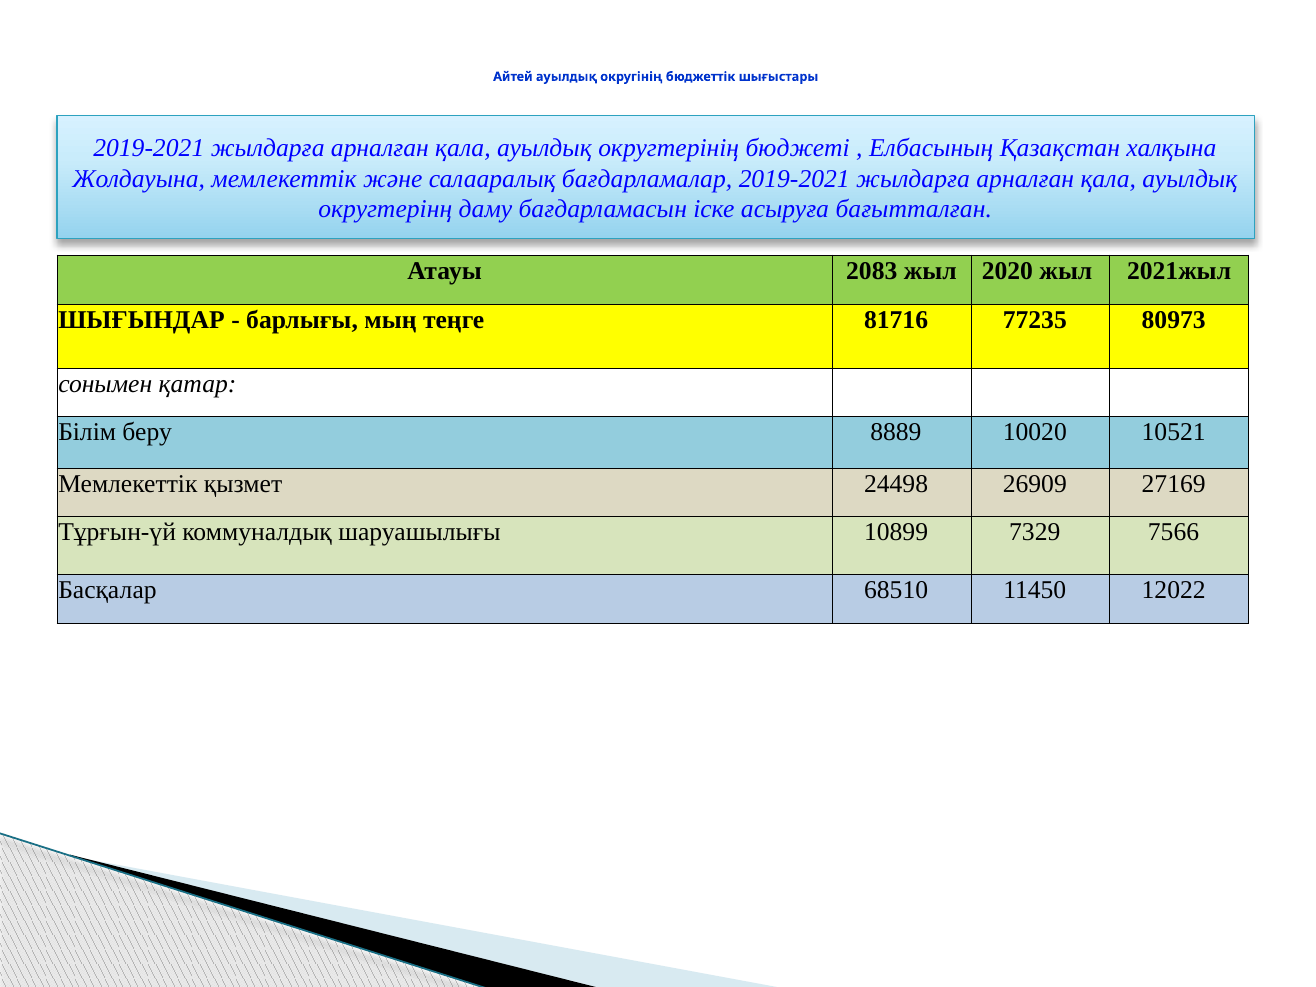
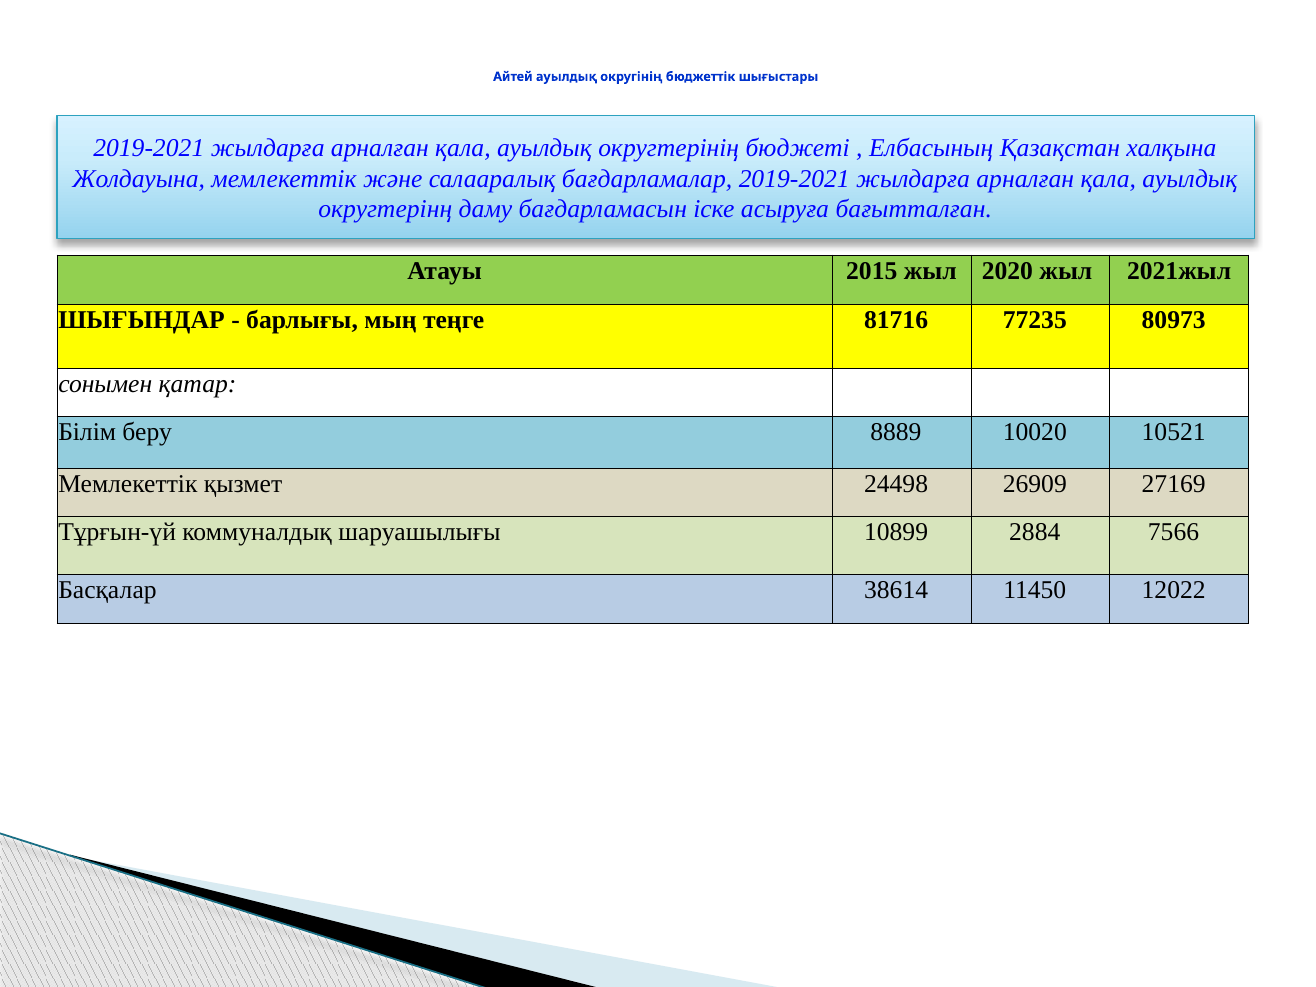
2083: 2083 -> 2015 (872, 271)
7329: 7329 -> 2884 (1035, 533)
68510: 68510 -> 38614 (896, 590)
